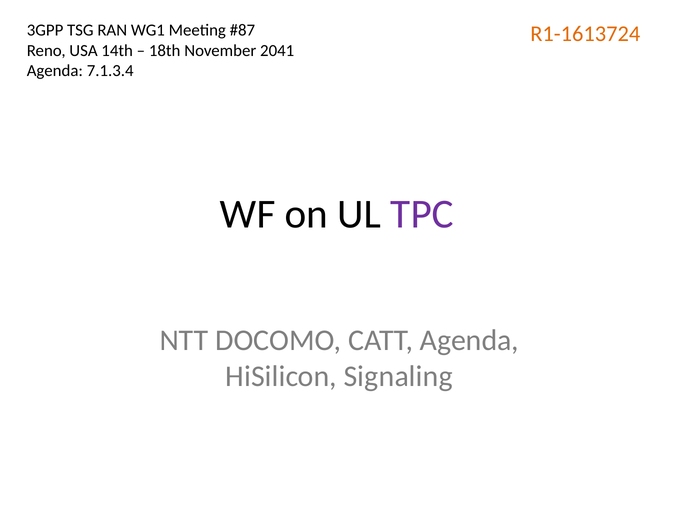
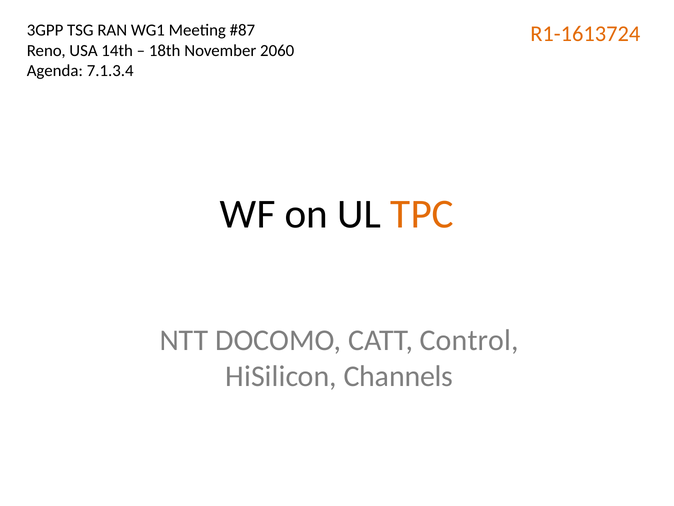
2041: 2041 -> 2060 (277, 50)
TPC colour: purple -> orange (422, 214)
CATT Agenda: Agenda -> Control (469, 340)
Signaling: Signaling -> Channels (398, 376)
